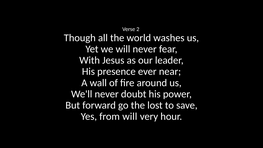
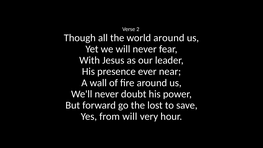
world washes: washes -> around (169, 38)
